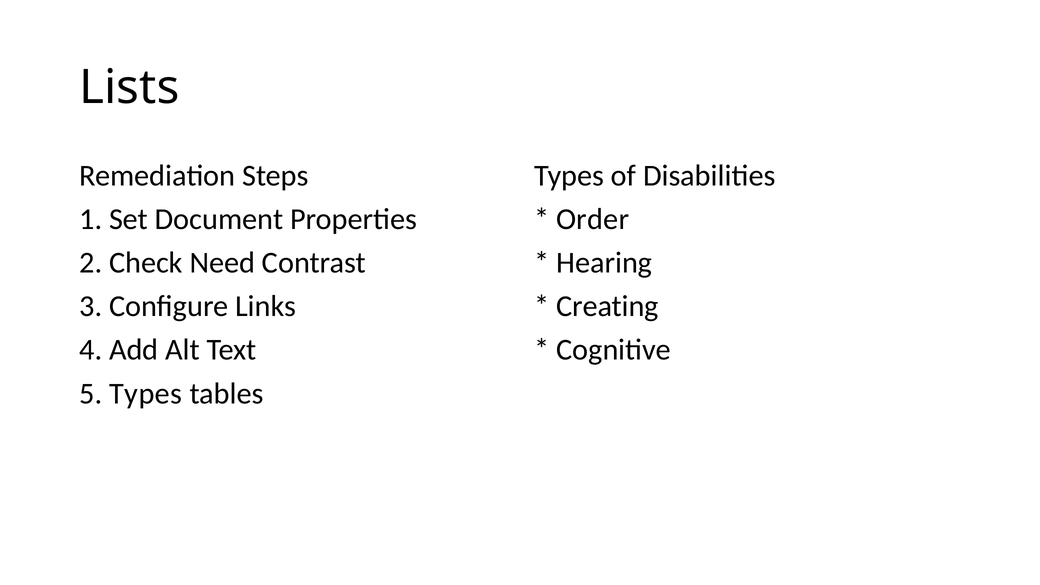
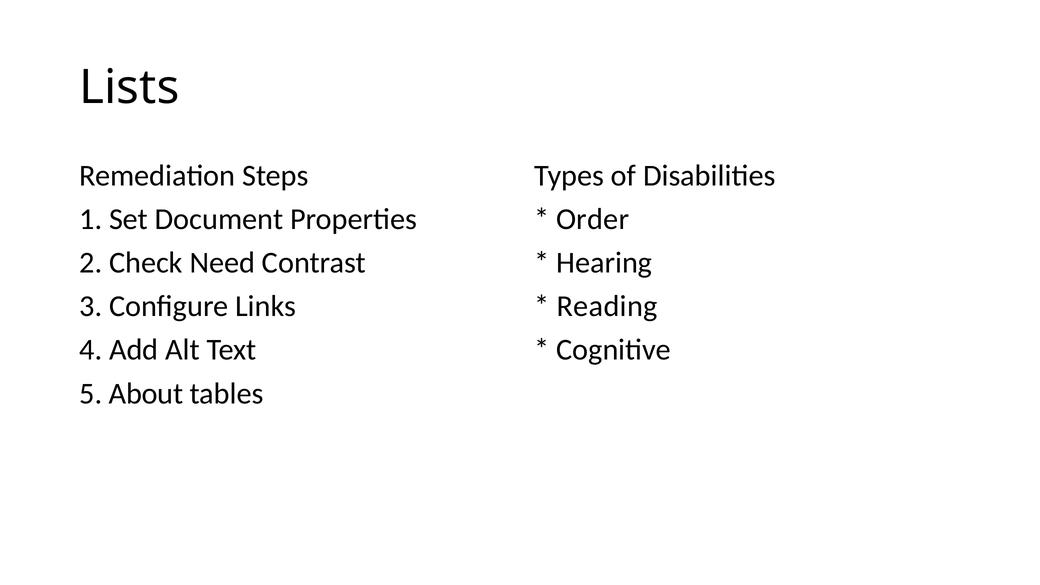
Creating: Creating -> Reading (607, 306)
5 Types: Types -> About (146, 393)
